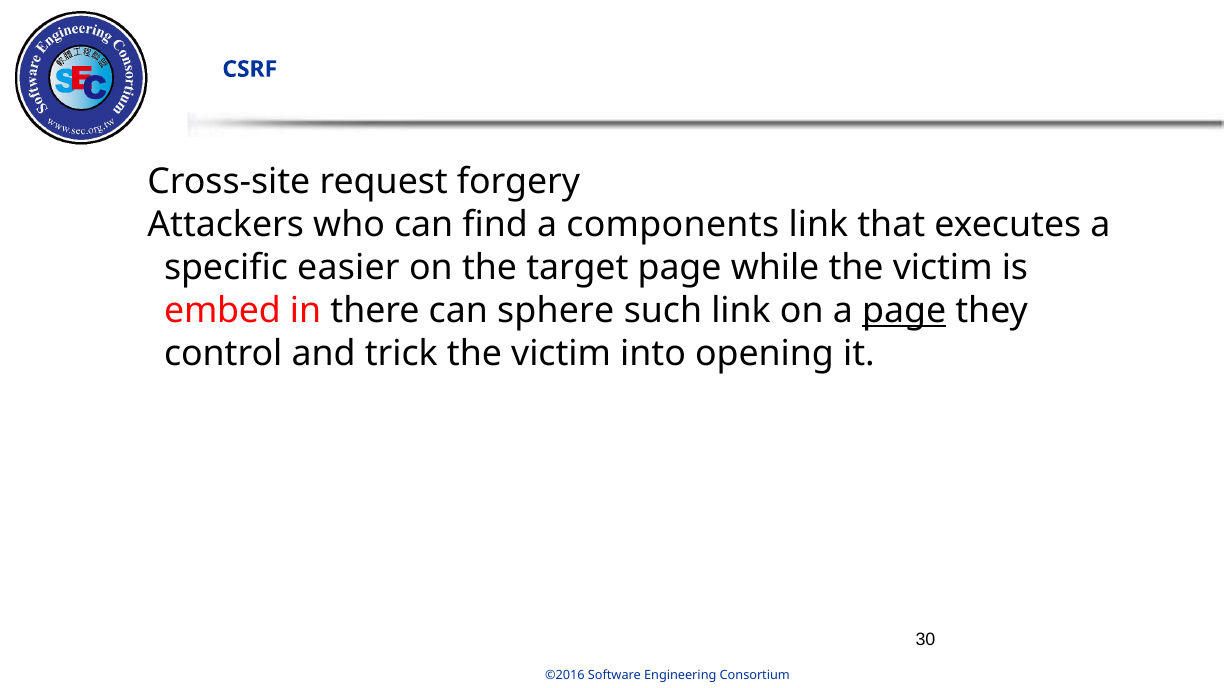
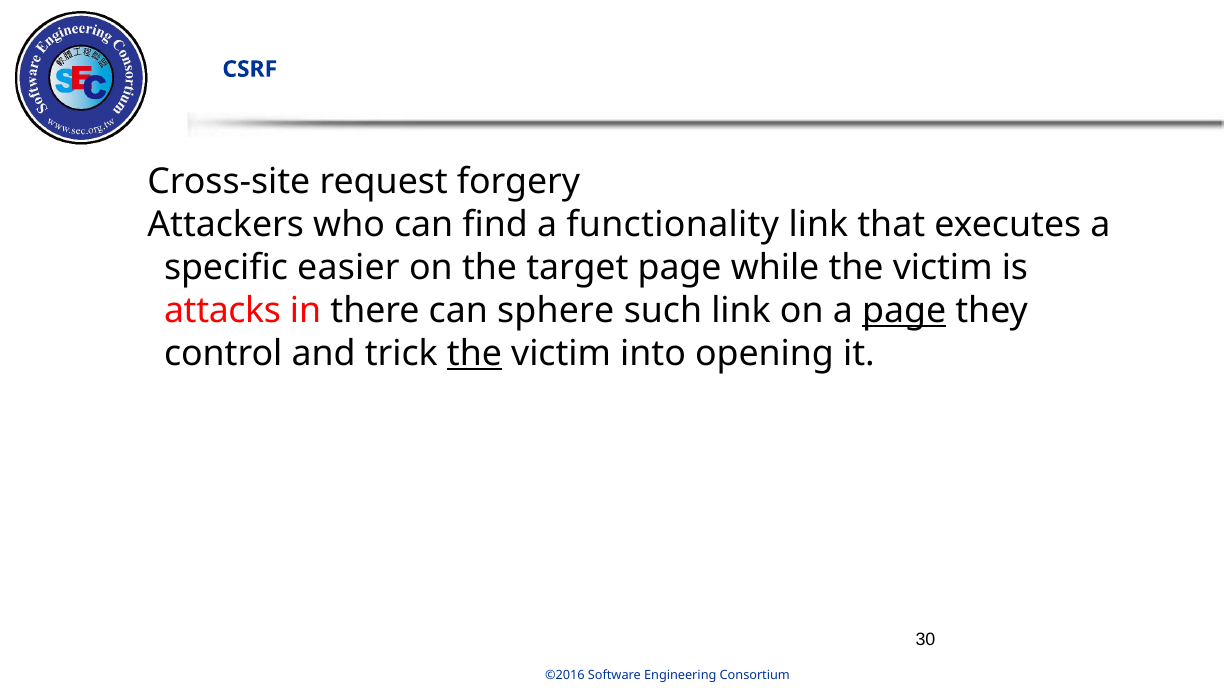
components: components -> functionality (673, 225)
embed: embed -> attacks (223, 311)
the underline: none -> present (475, 354)
